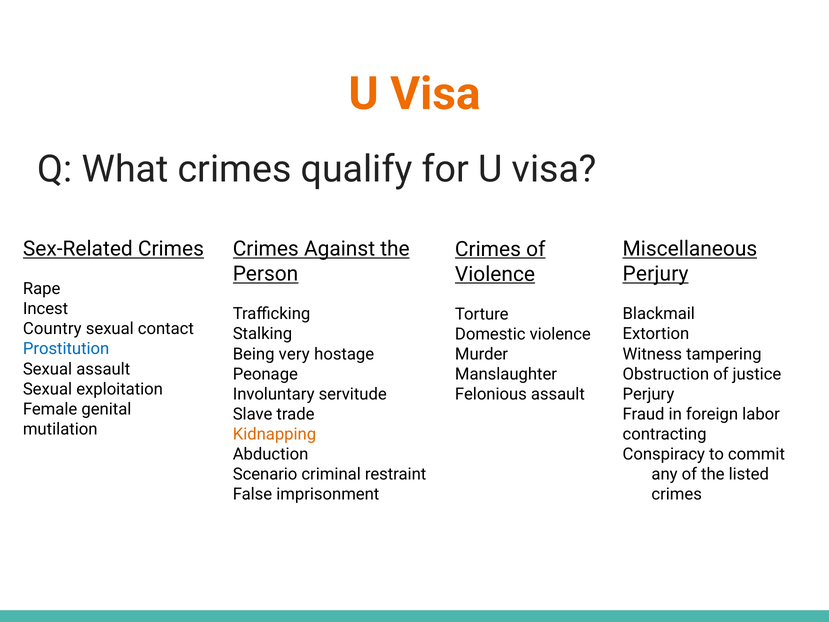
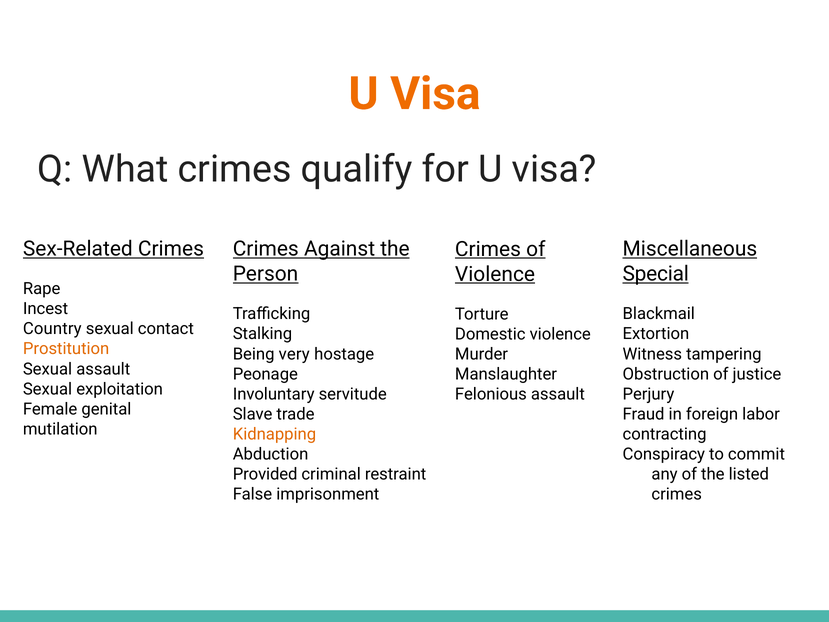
Perjury: Perjury -> Special (656, 274)
Prostitution colour: blue -> orange (66, 349)
Scenario: Scenario -> Provided (265, 474)
